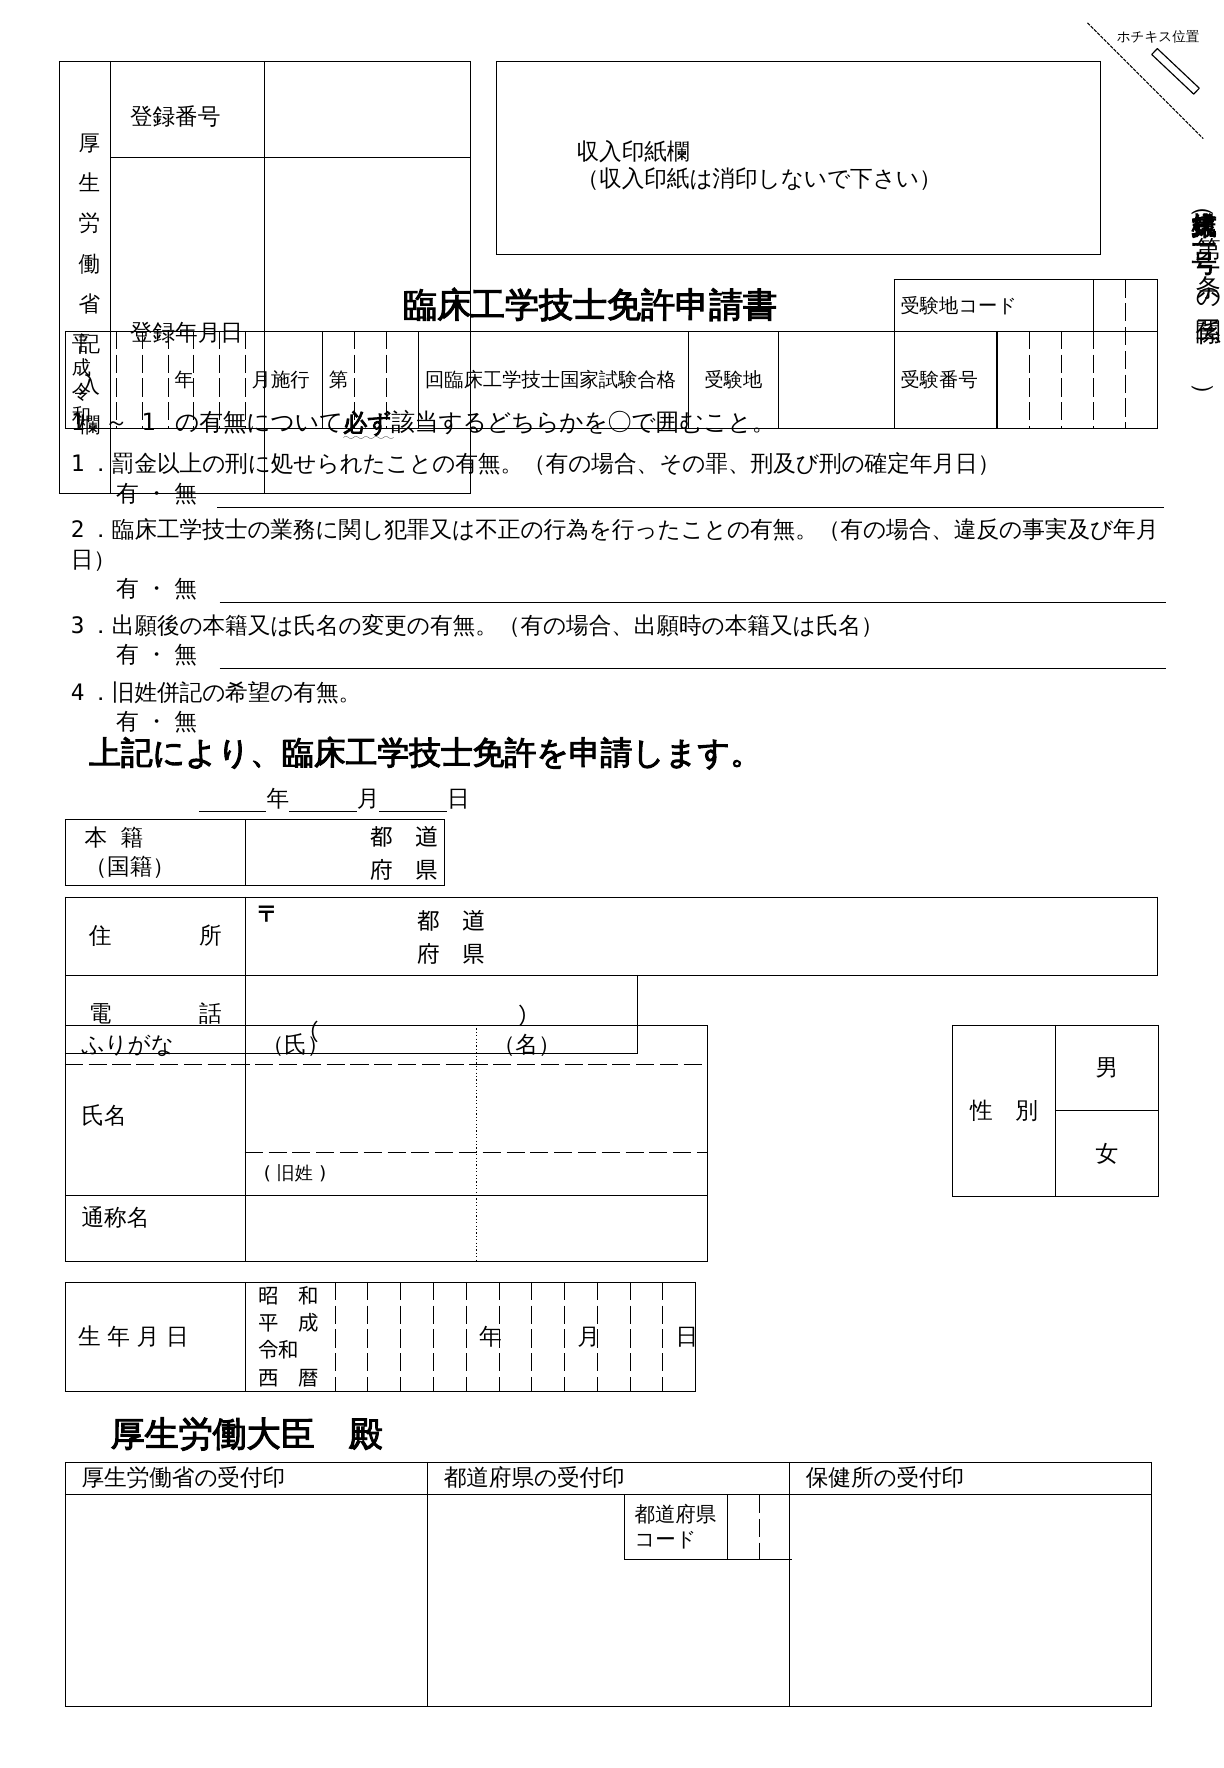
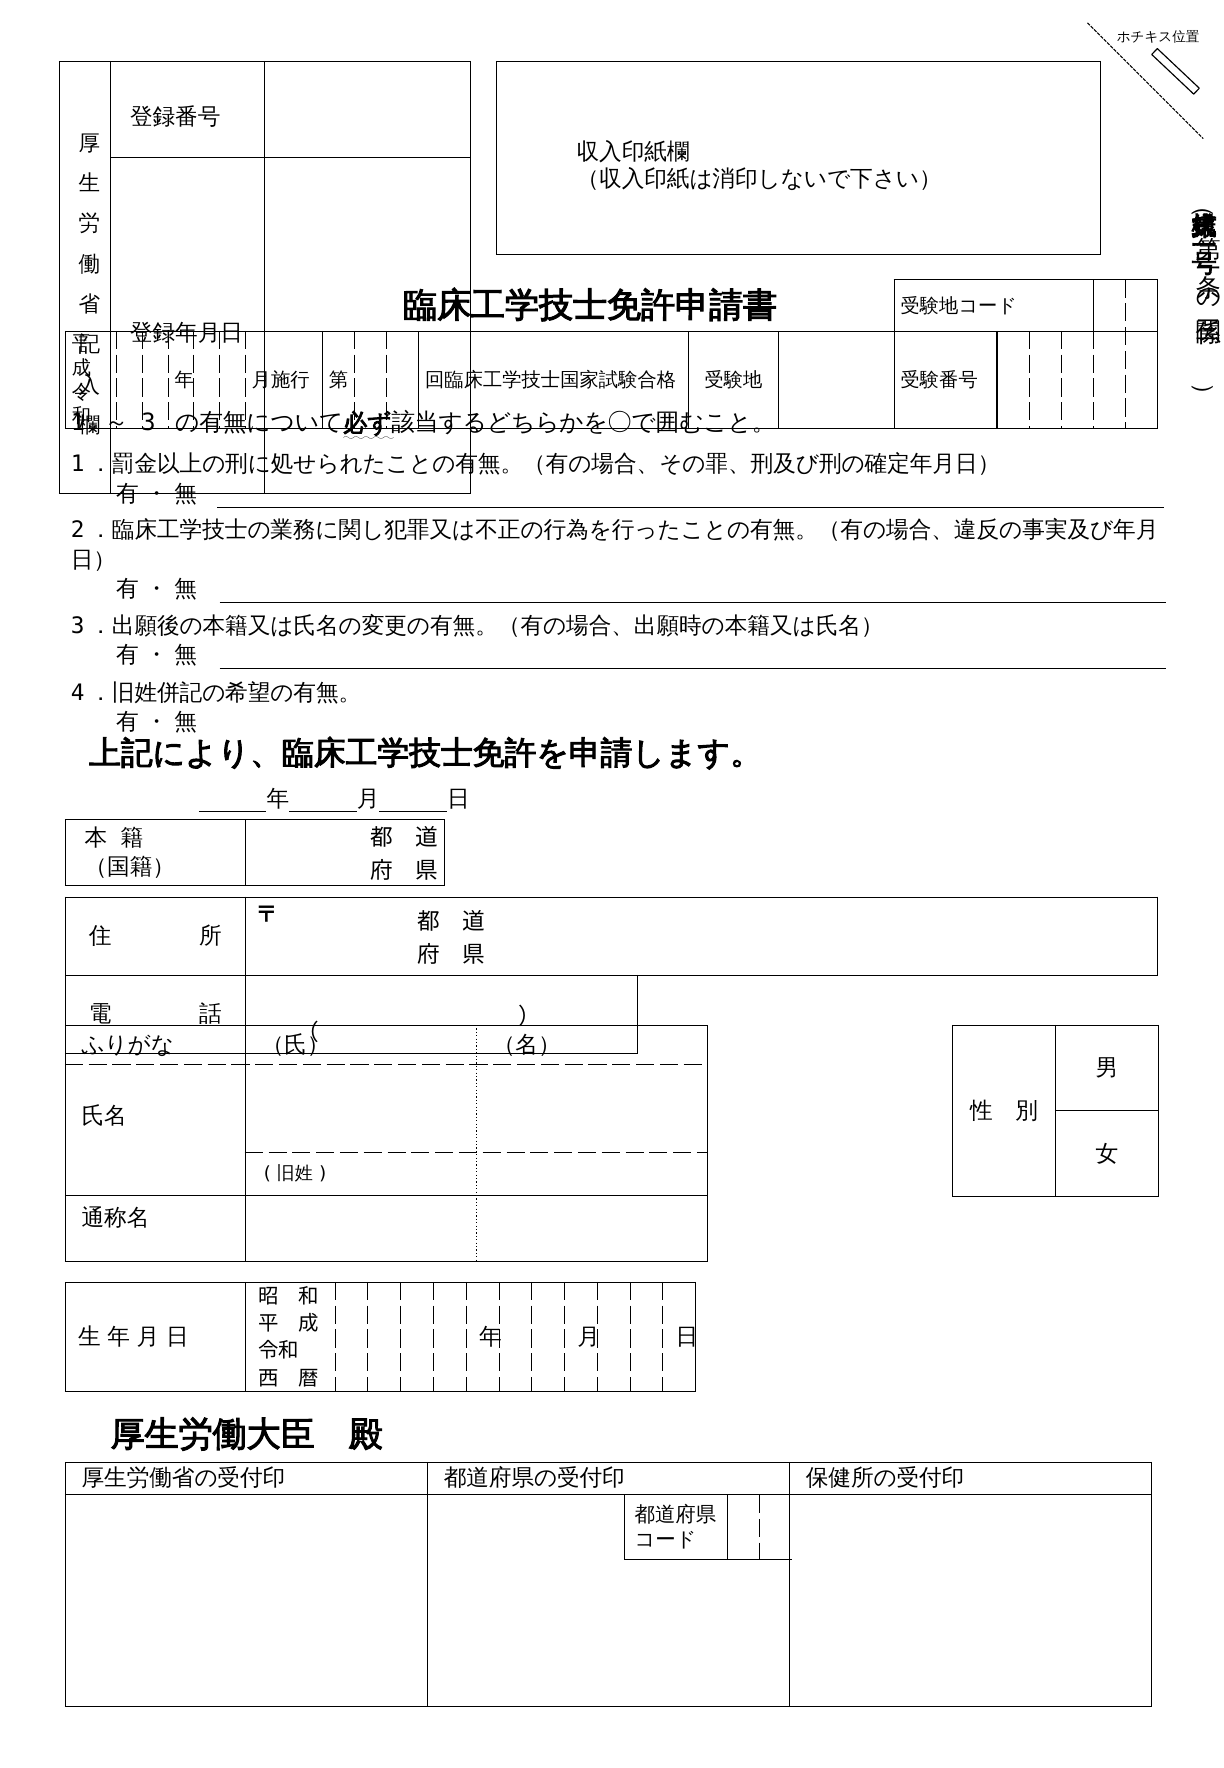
1: 1 -> 3 (148, 423)
